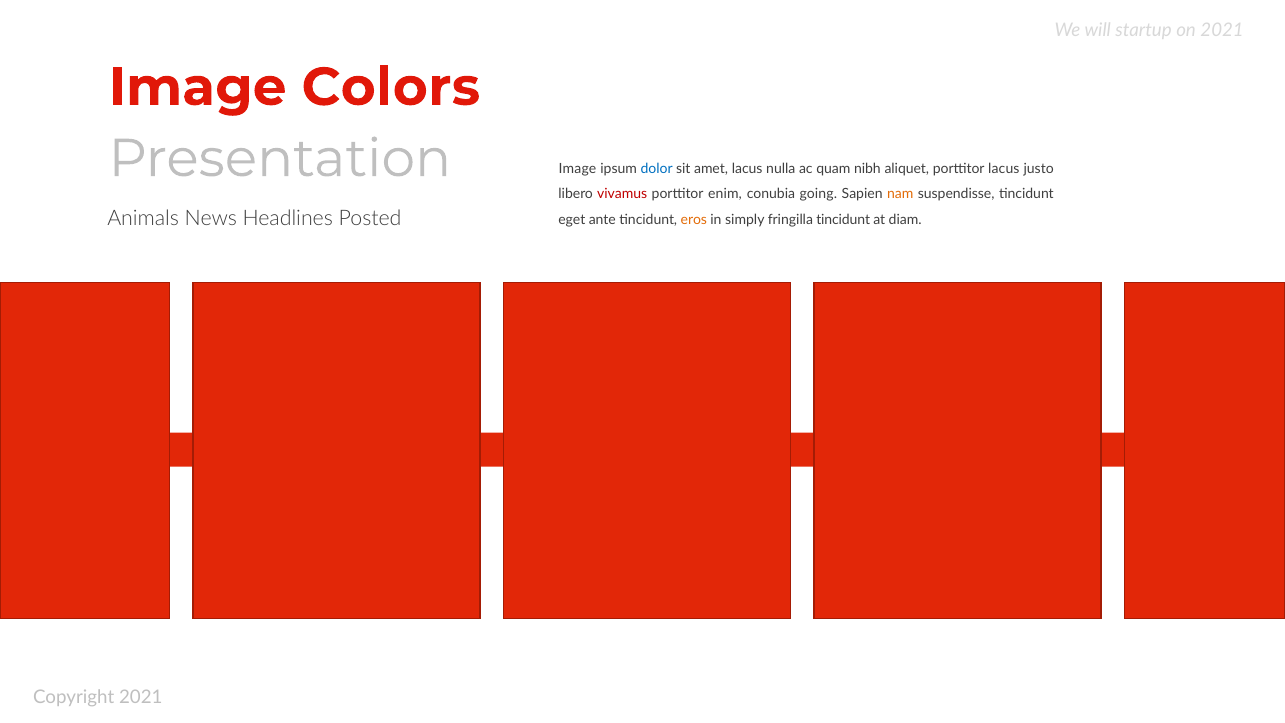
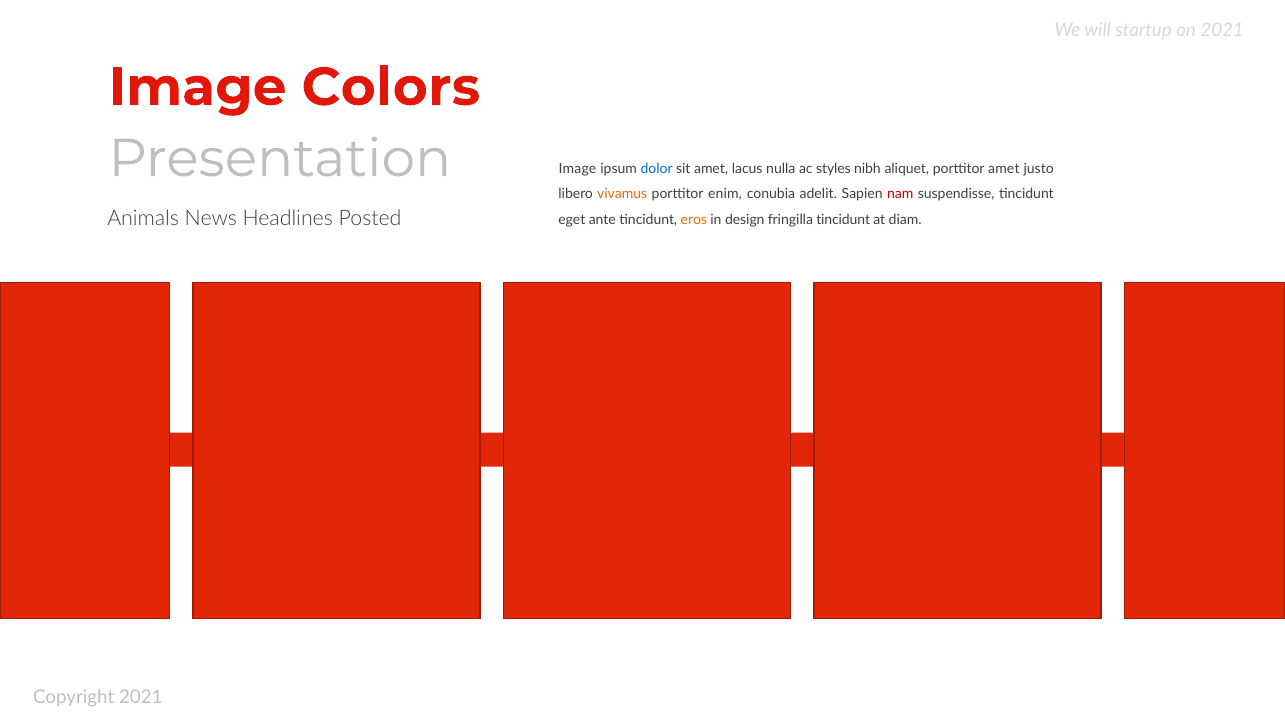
quam: quam -> styles (833, 168)
porttitor lacus: lacus -> amet (1004, 168)
vivamus colour: red -> orange (622, 194)
going: going -> adelit (818, 194)
nam colour: orange -> red (900, 194)
simply: simply -> design (745, 220)
